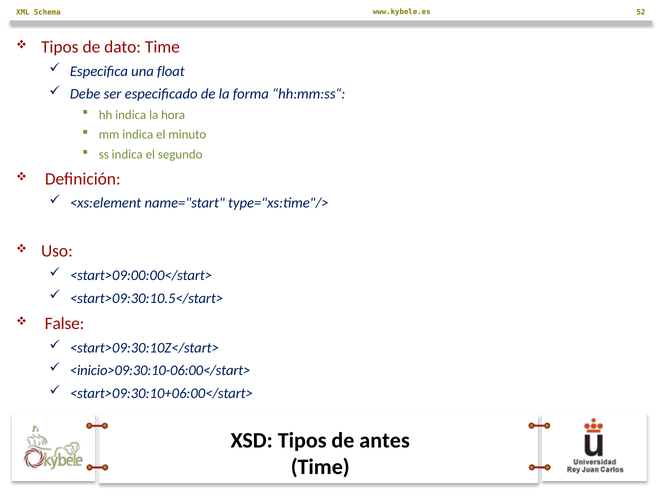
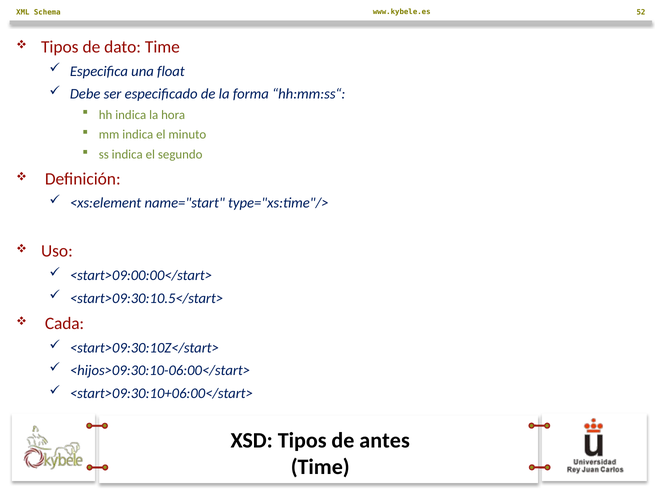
False: False -> Cada (65, 323)
<inicio>09:30:10-06:00</start>: <inicio>09:30:10-06:00</start> -> <hijos>09:30:10-06:00</start> (160, 370)
